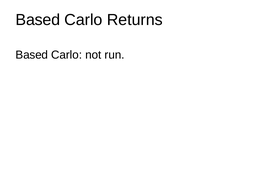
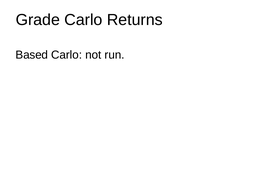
Based: Based -> Grade (38, 20)
